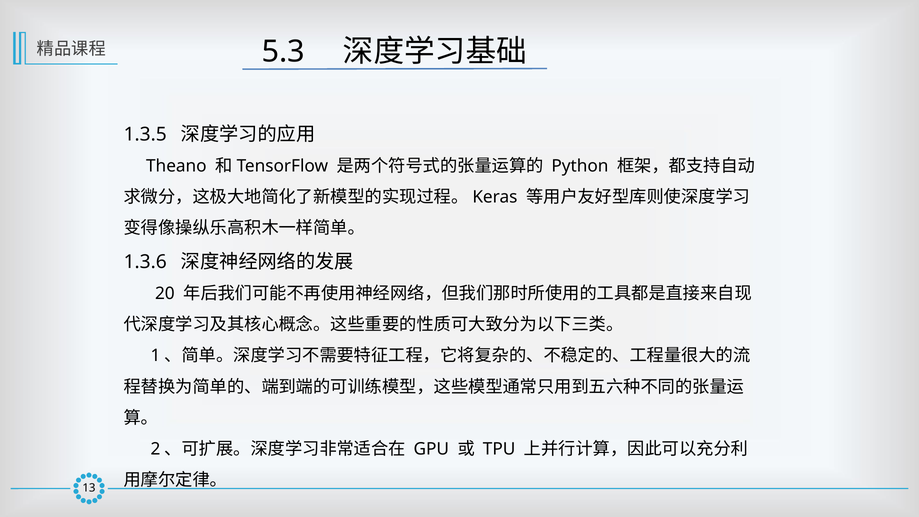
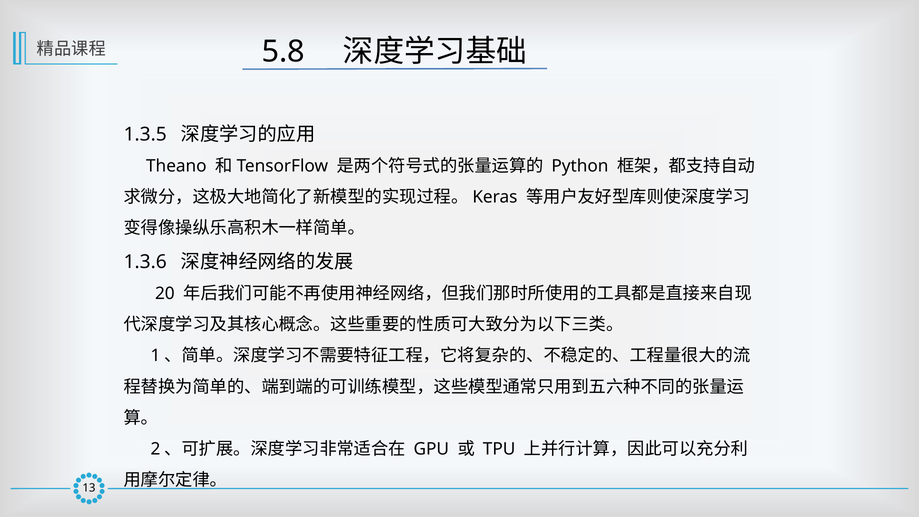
5.3: 5.3 -> 5.8 (283, 51)
